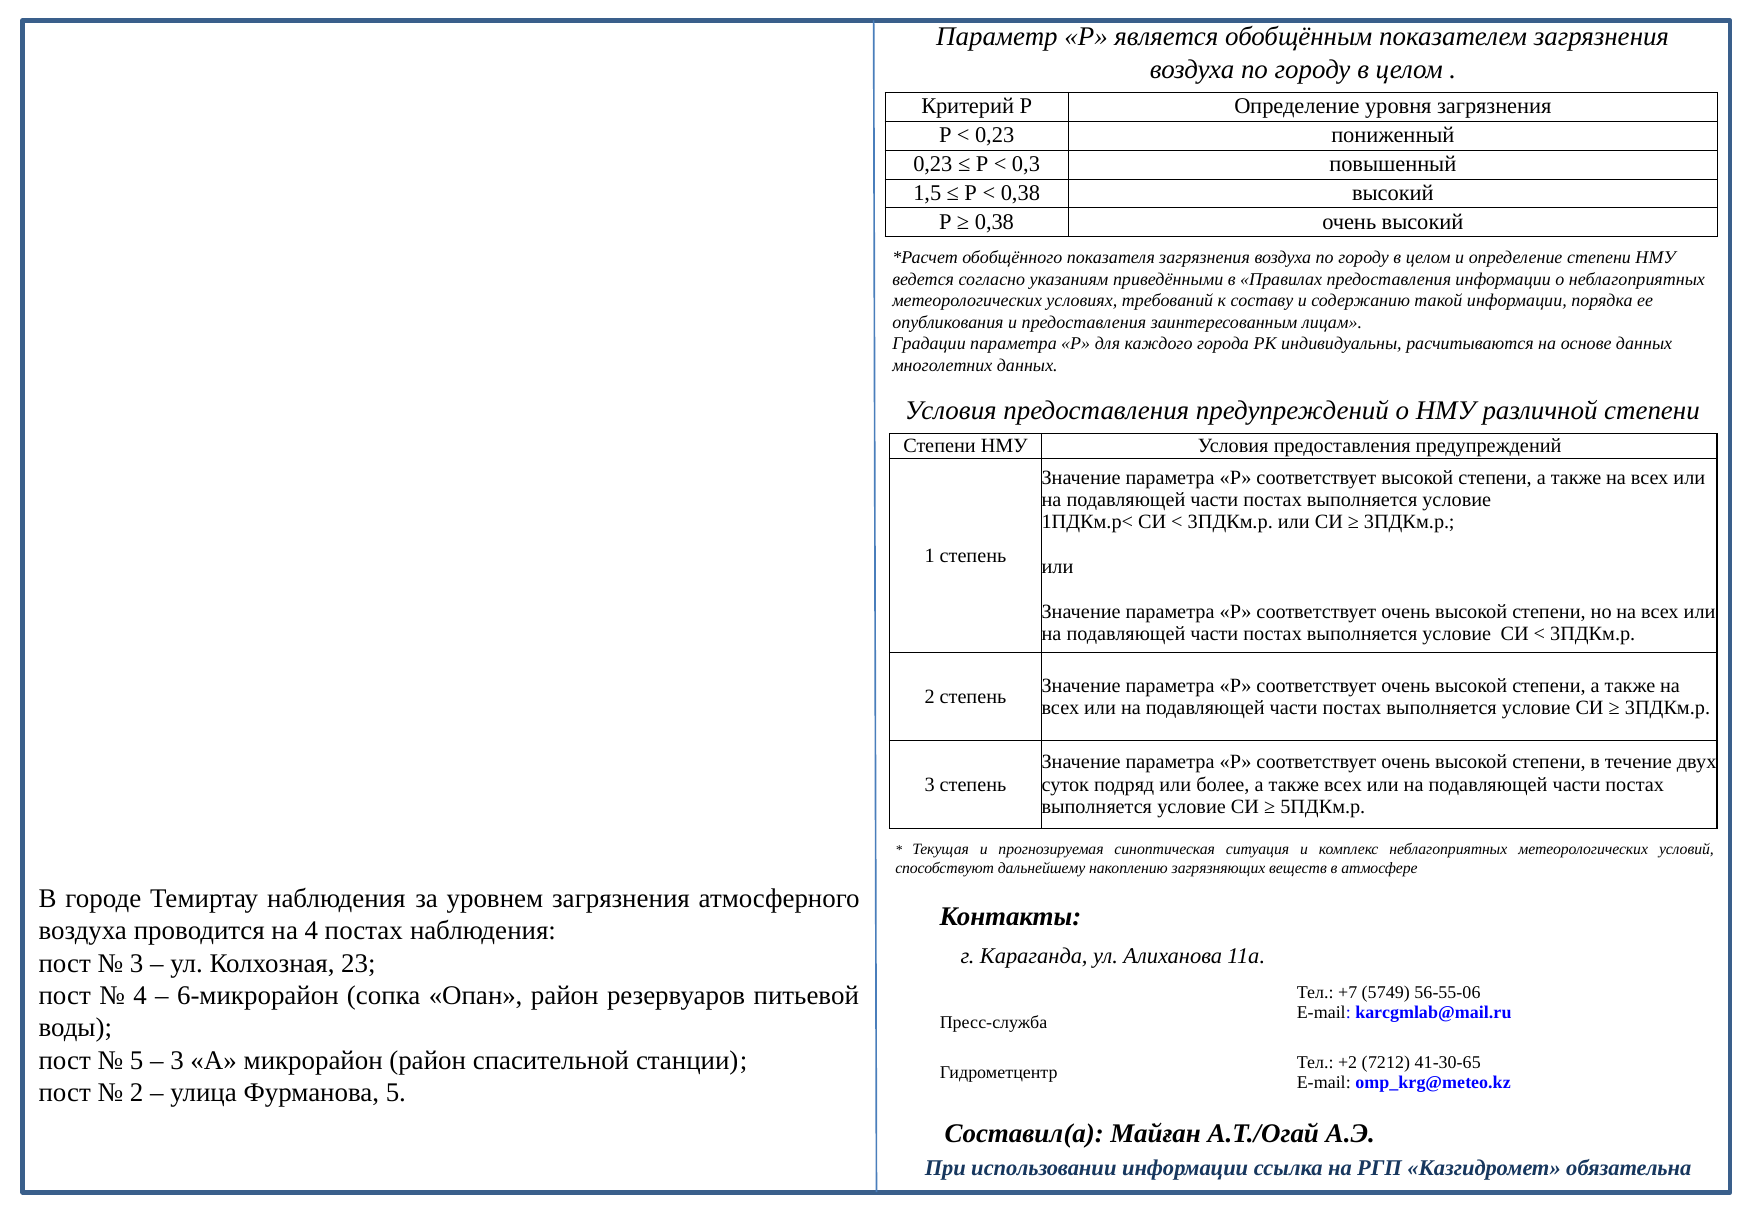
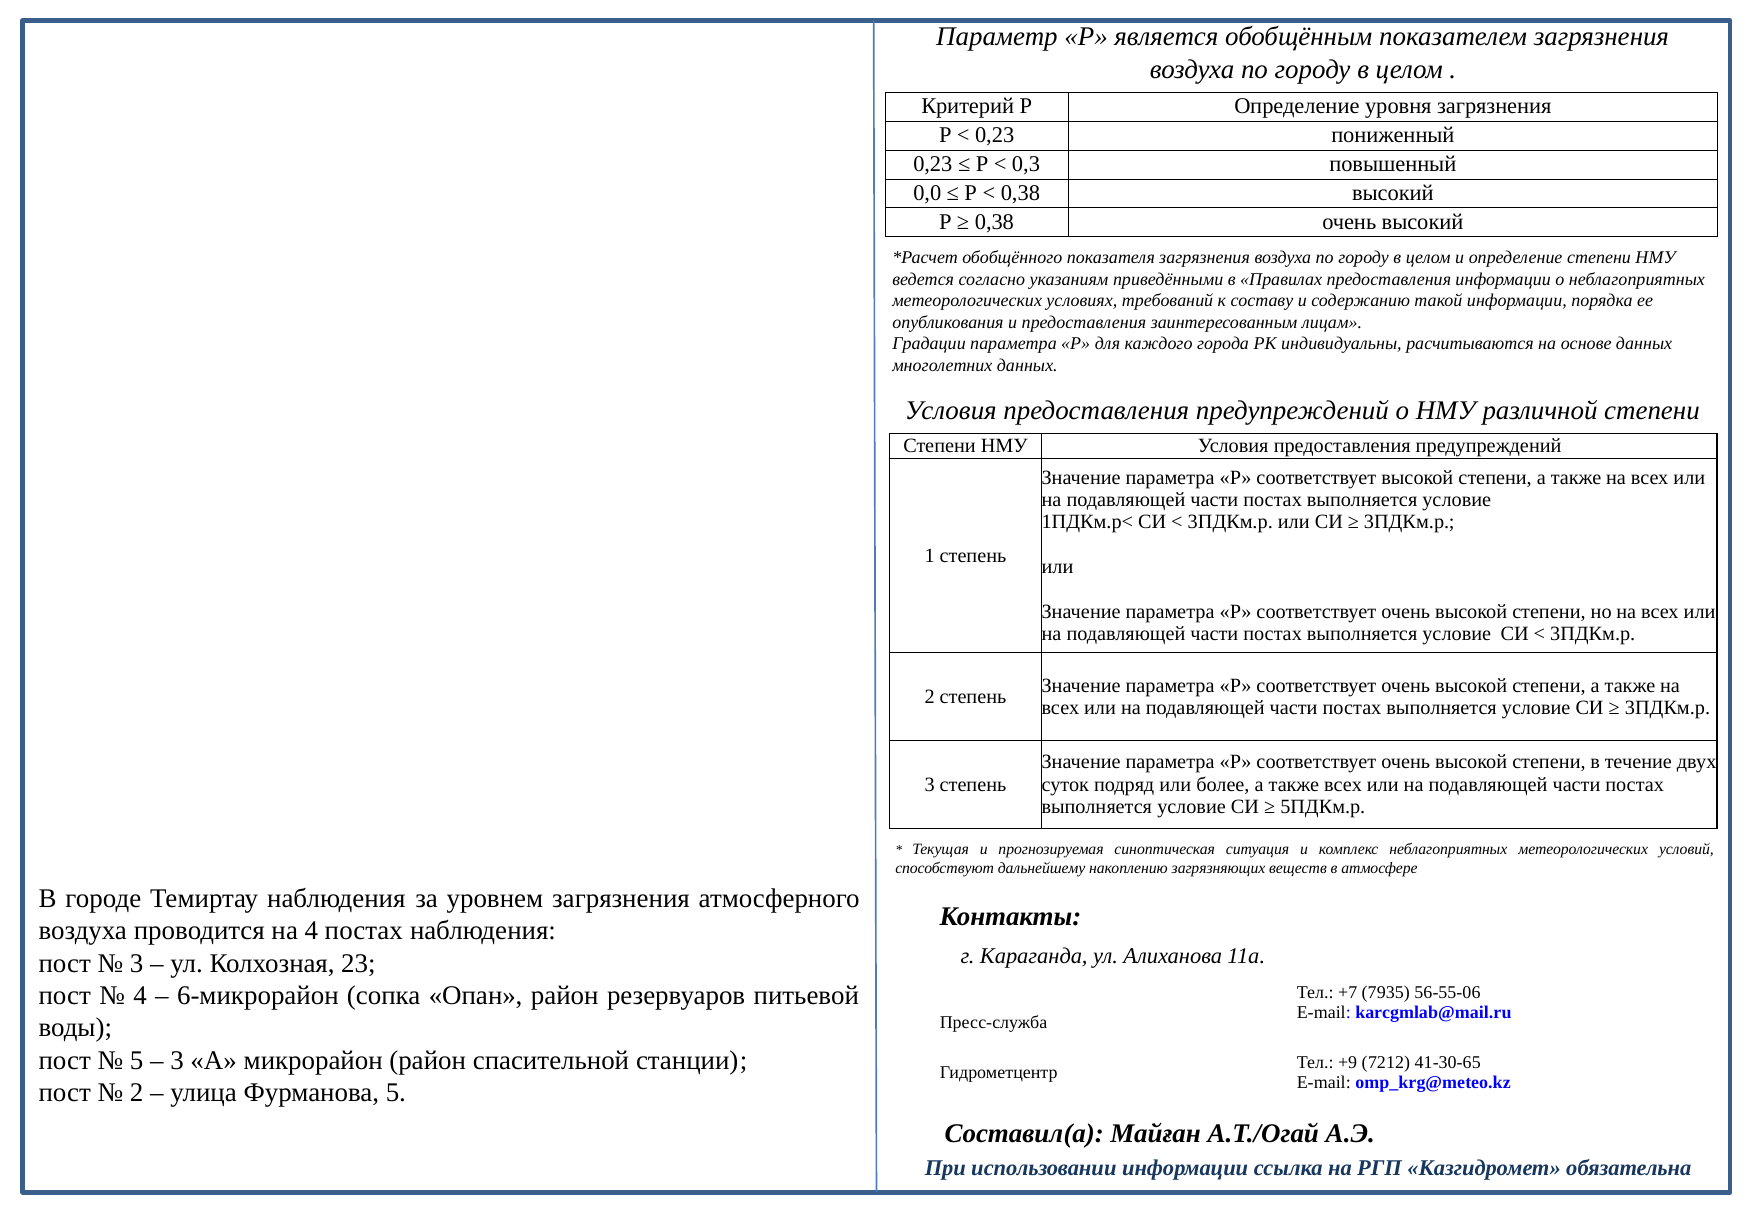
1,5: 1,5 -> 0,0 (927, 193)
5749: 5749 -> 7935 (1386, 993)
+2: +2 -> +9 (1348, 1063)
